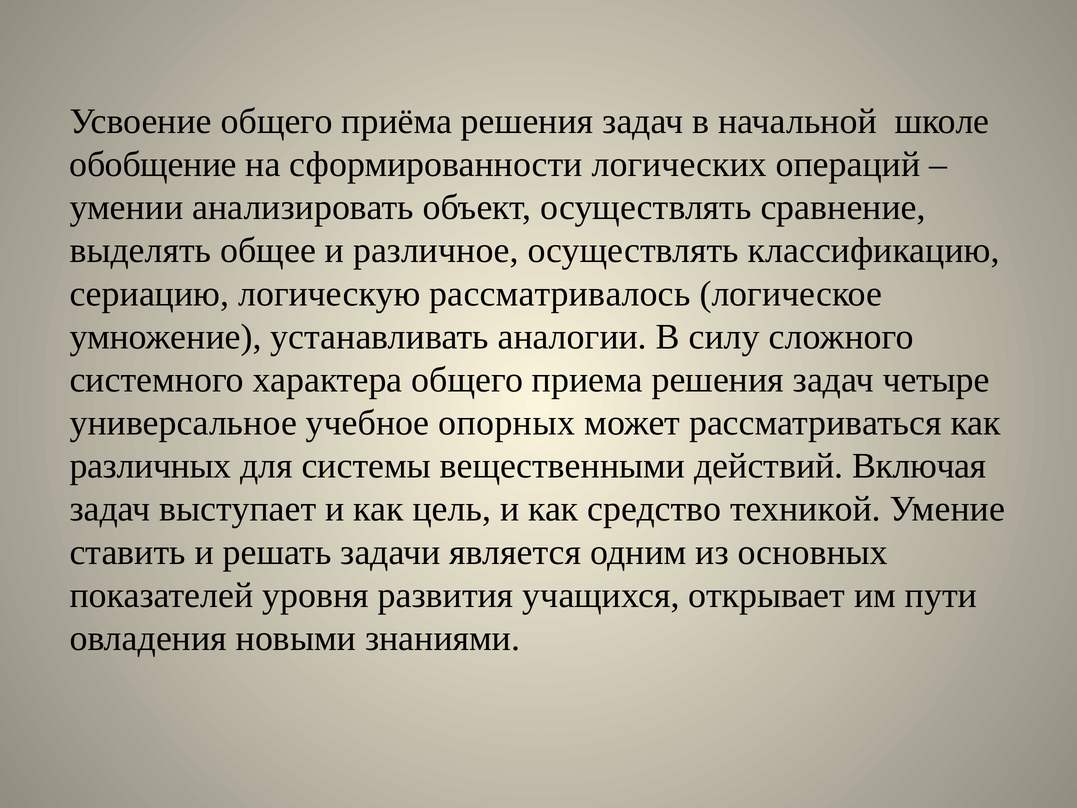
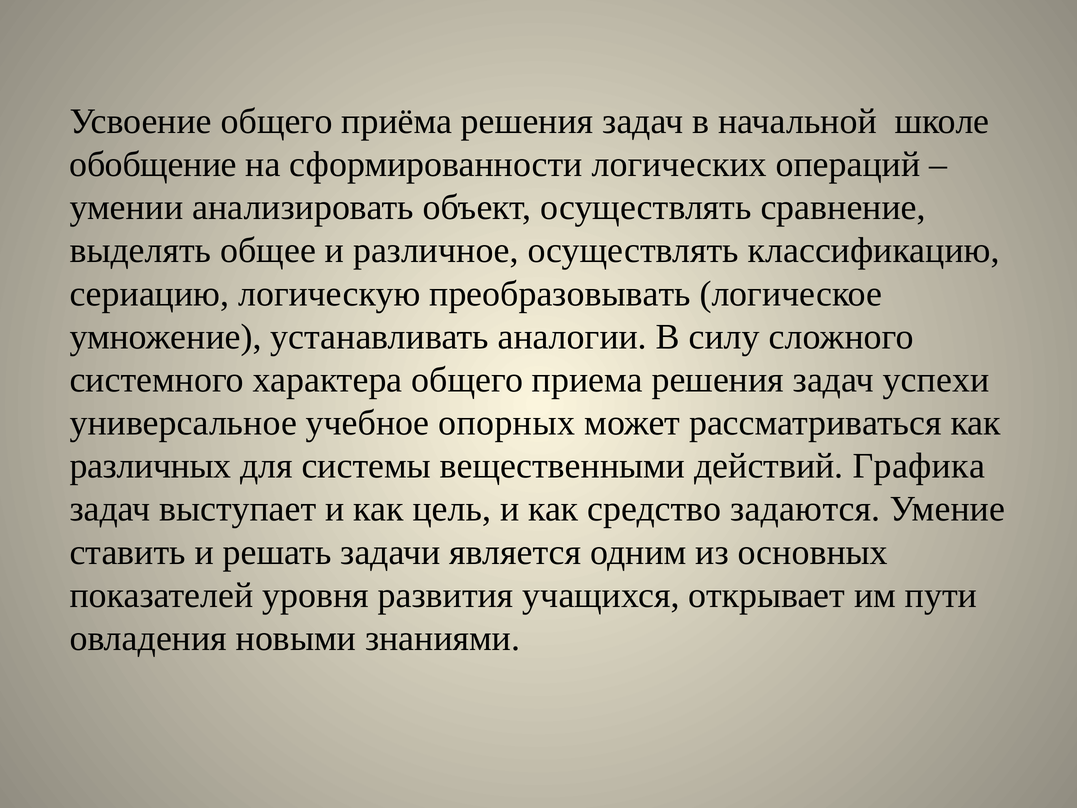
рассматривалось: рассматривалось -> преобразовывать (560, 294)
четыре: четыре -> успехи (936, 380)
Включая: Включая -> Графика (919, 466)
техникой: техникой -> задаются (805, 509)
